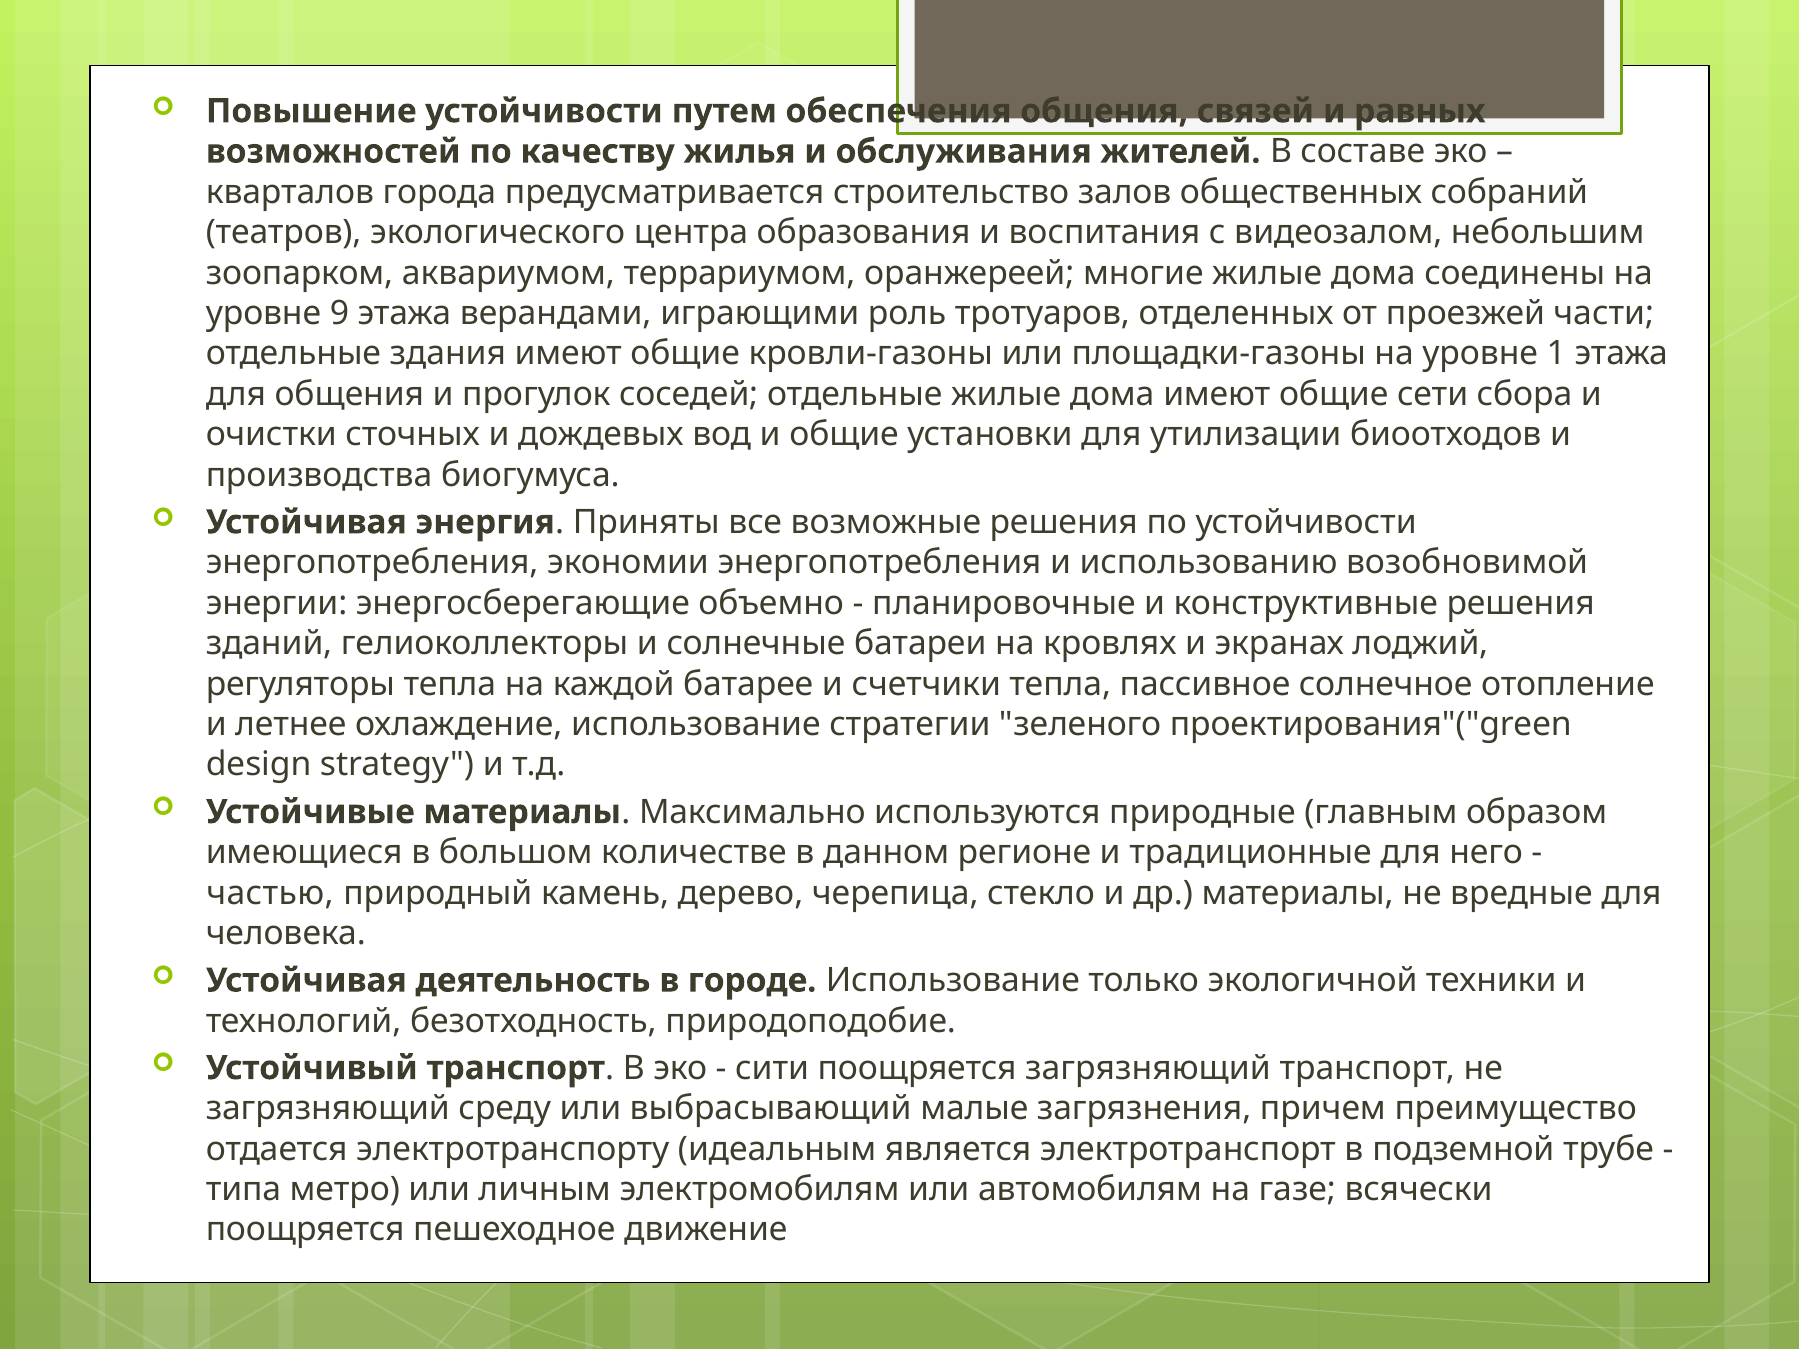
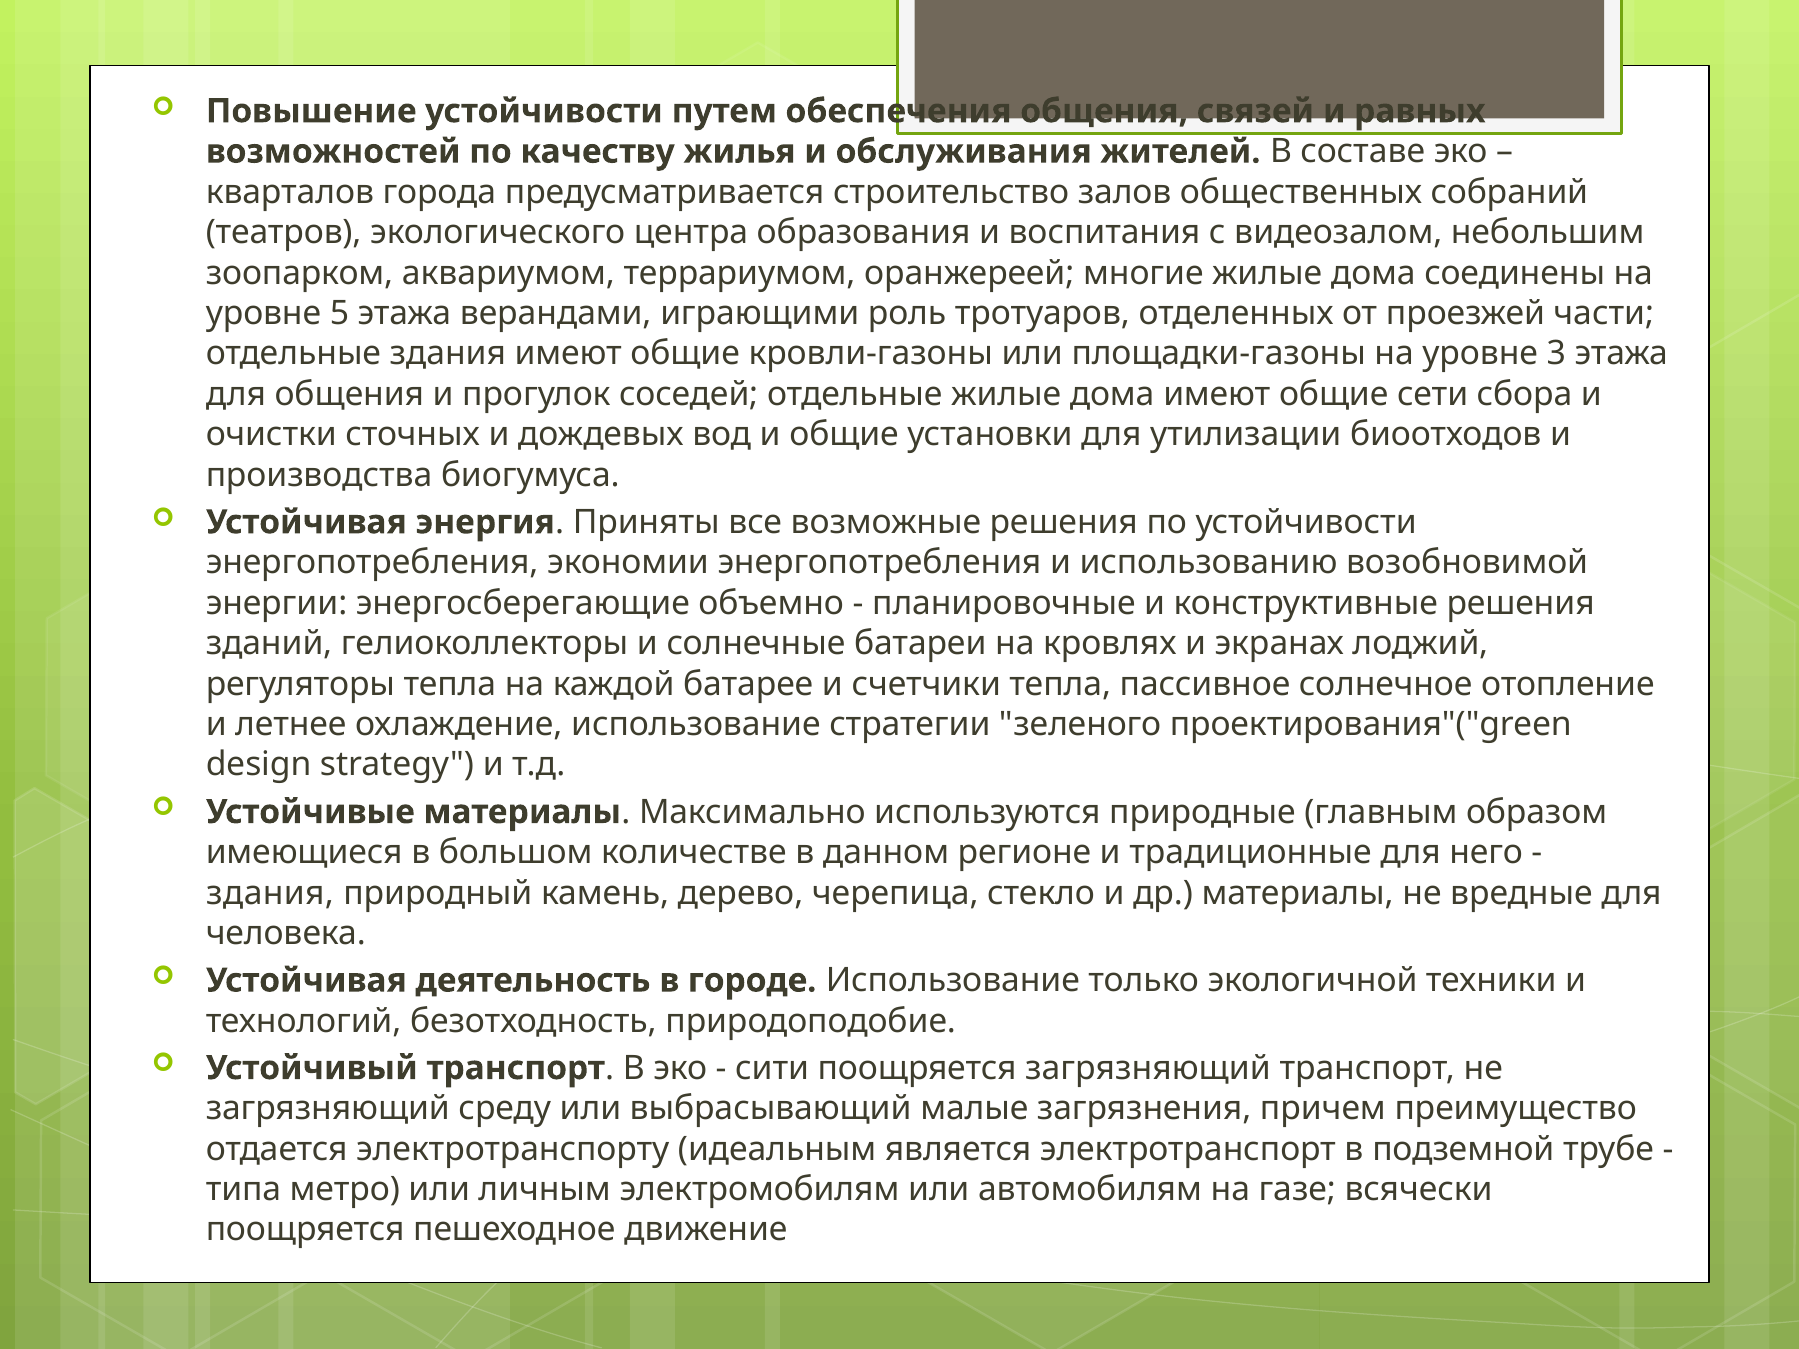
9: 9 -> 5 (340, 313)
1: 1 -> 3 (1556, 354)
частью: частью -> здания (270, 893)
